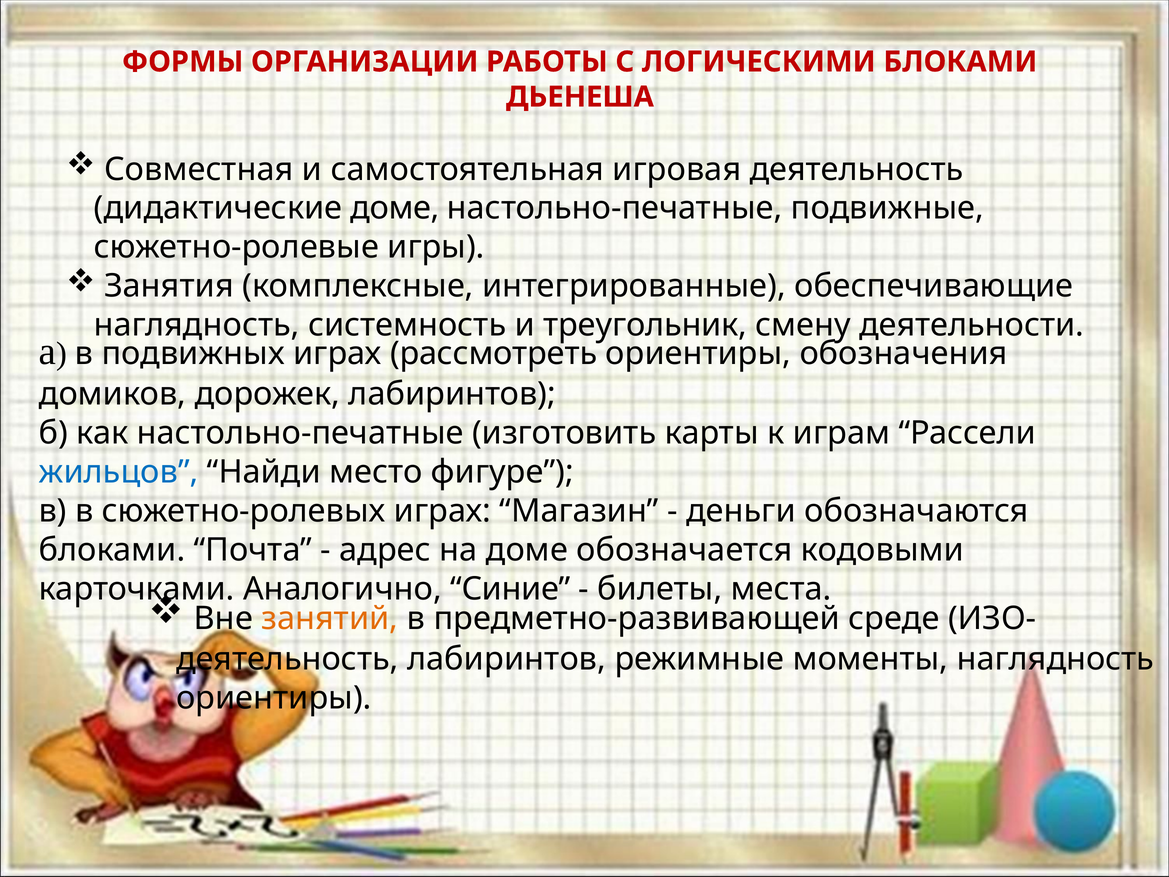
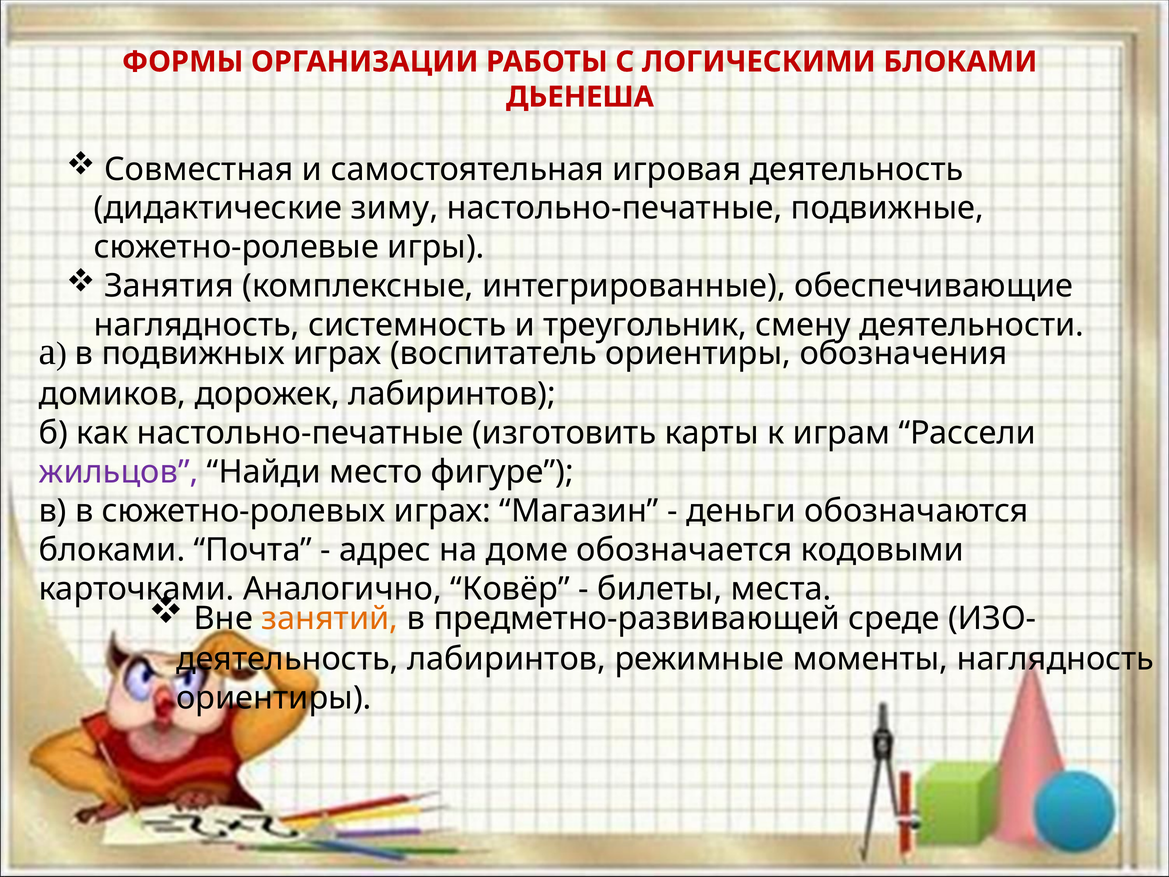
дидактические доме: доме -> зиму (395, 208)
рассмотреть: рассмотреть -> воспитатель (493, 354)
жильцов colour: blue -> purple (119, 472)
Синие: Синие -> Ковёр (510, 589)
